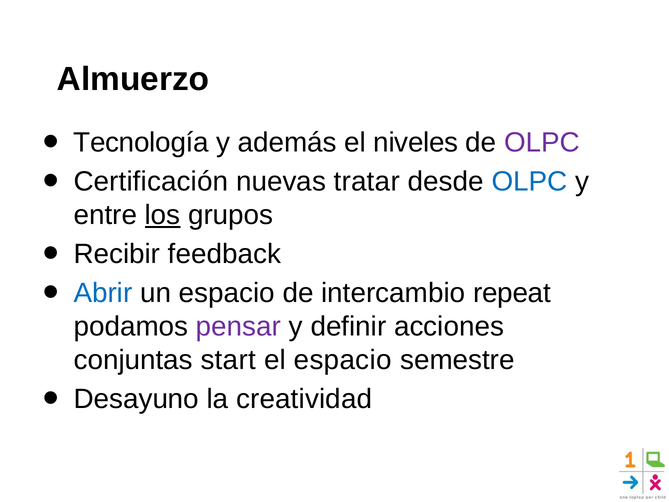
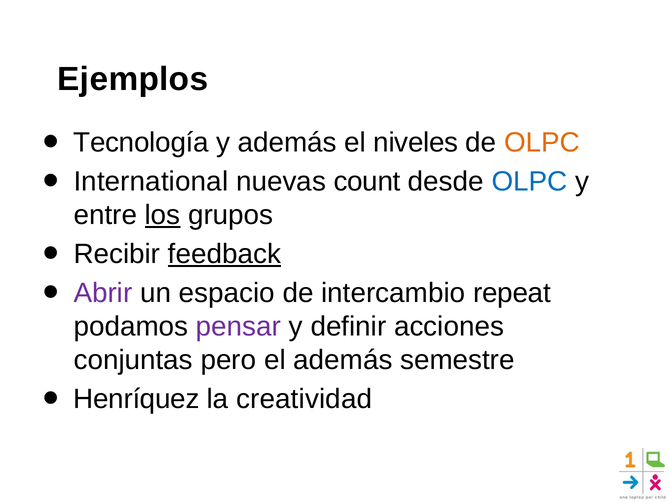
Almuerzo: Almuerzo -> Ejemplos (133, 79)
OLPC colour: purple -> orange (542, 142)
Certificación: Certificación -> International (151, 181)
tratar: tratar -> count (367, 181)
feedback underline: none -> present (225, 254)
Abrir colour: blue -> purple (103, 293)
start: start -> pero (228, 360)
el espacio: espacio -> además (343, 360)
Desayuno: Desayuno -> Henríquez (136, 399)
